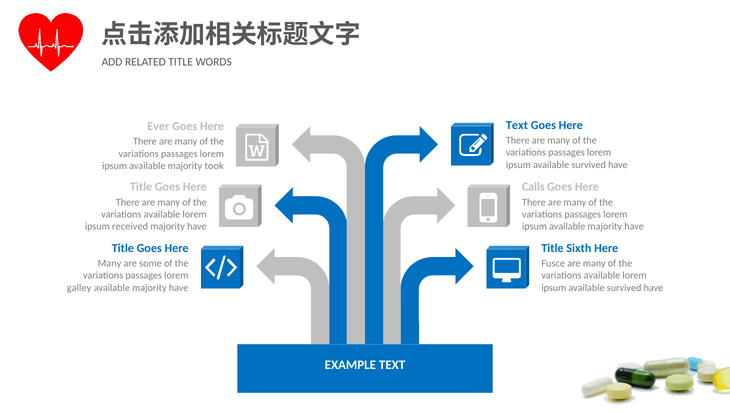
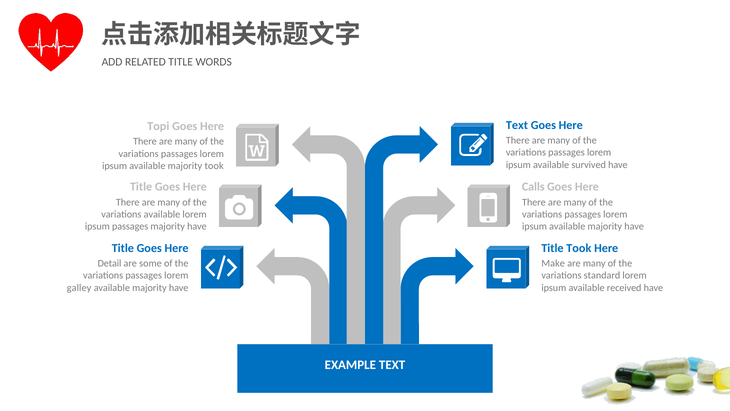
Ever: Ever -> Topi (158, 126)
ipsum received: received -> passages (130, 226)
Title Sixth: Sixth -> Took (579, 248)
Many: Many -> Detail (110, 263)
Fusce: Fusce -> Make (553, 263)
available: available -> standard (602, 275)
survived: survived -> received (624, 287)
